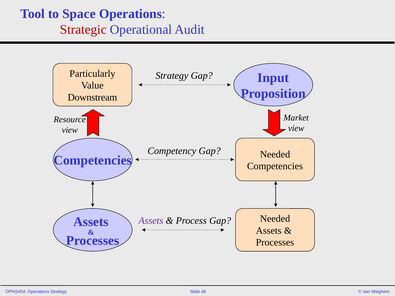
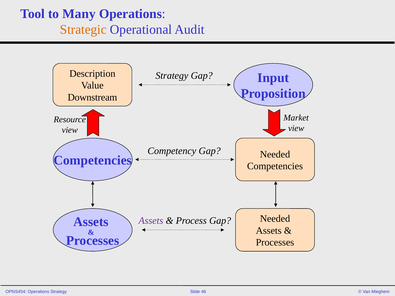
Space: Space -> Many (79, 14)
Strategic colour: red -> orange (83, 30)
Particularly: Particularly -> Description (92, 74)
